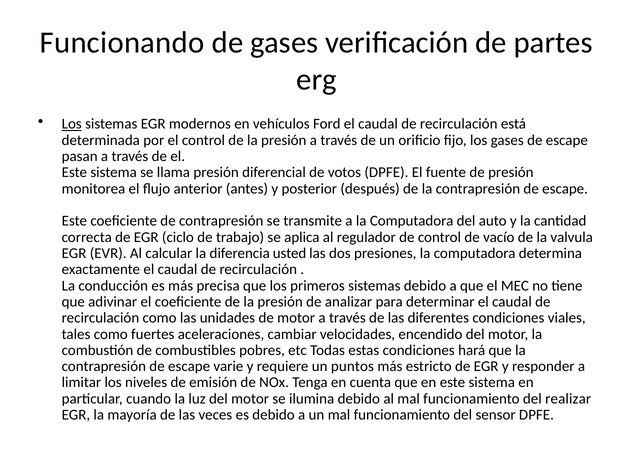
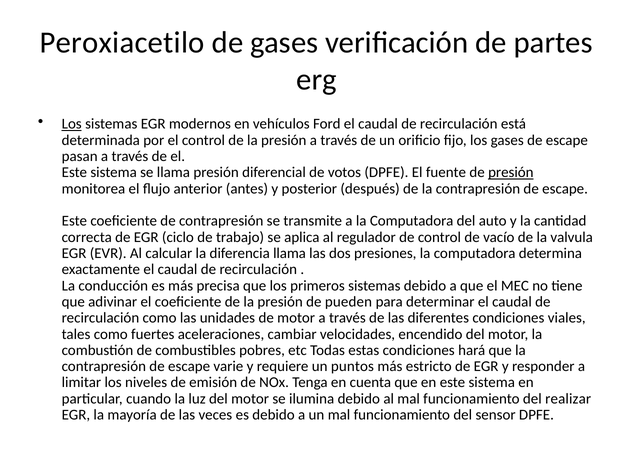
Funcionando: Funcionando -> Peroxiacetilo (122, 43)
presión underline: none -> present (511, 172)
diferencia usted: usted -> llama (290, 253)
analizar: analizar -> pueden (348, 302)
